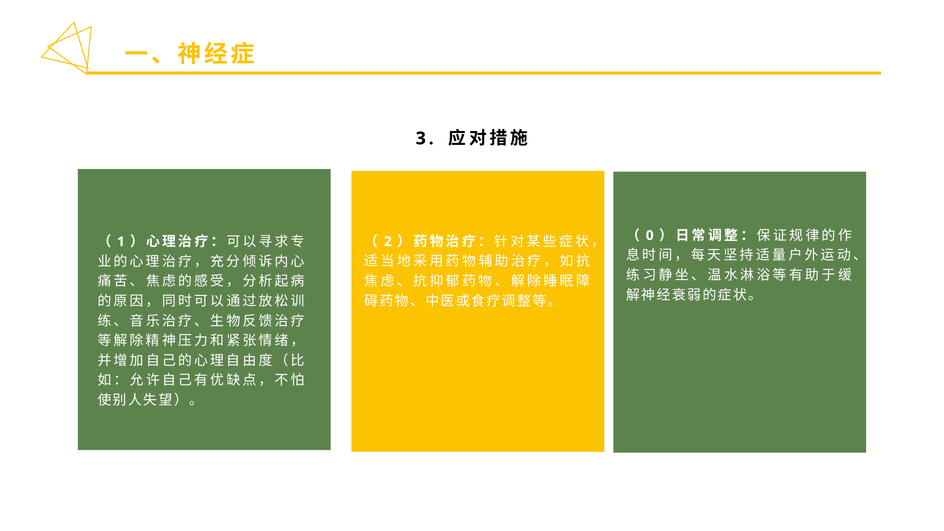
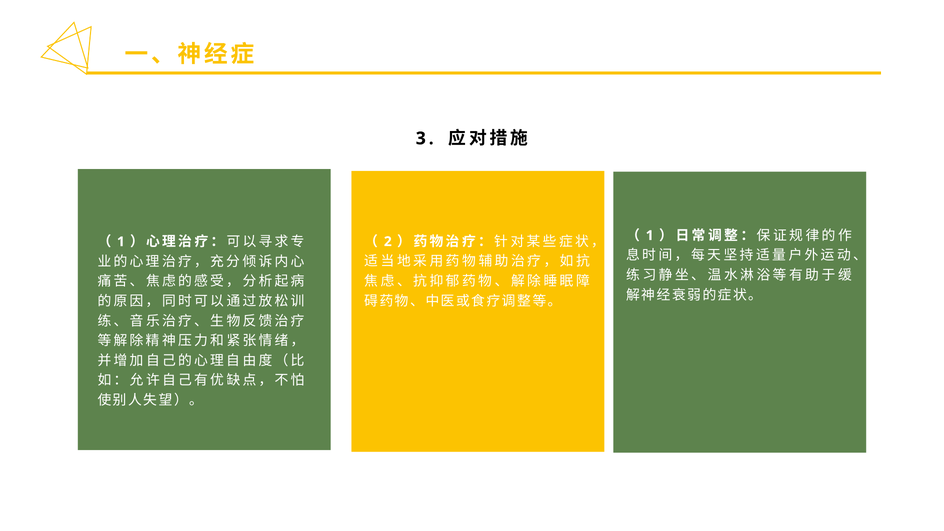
0: 0 -> 1 (650, 235)
